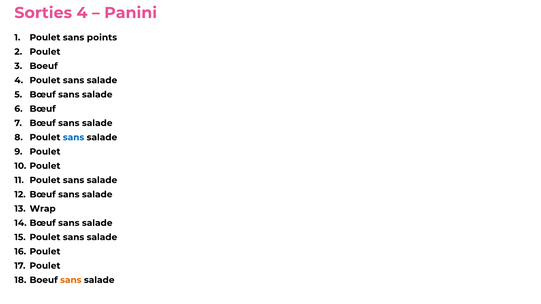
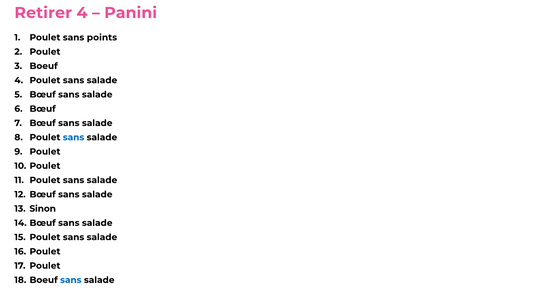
Sorties: Sorties -> Retirer (43, 13)
Wrap: Wrap -> Sinon (43, 209)
sans colour: orange -> blue (71, 280)
